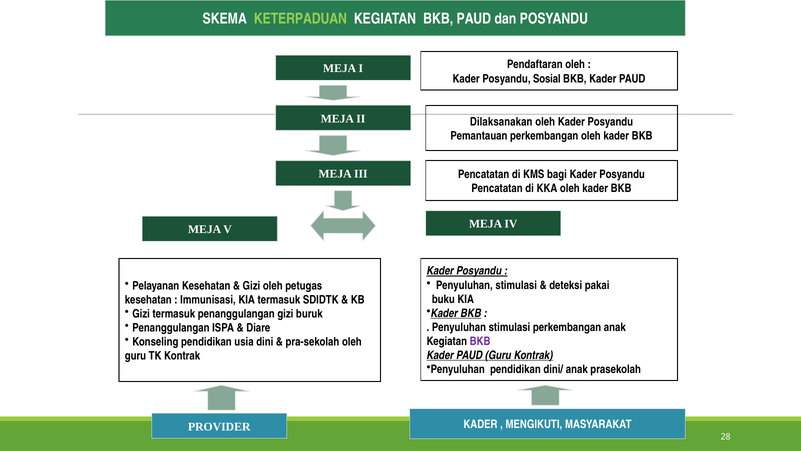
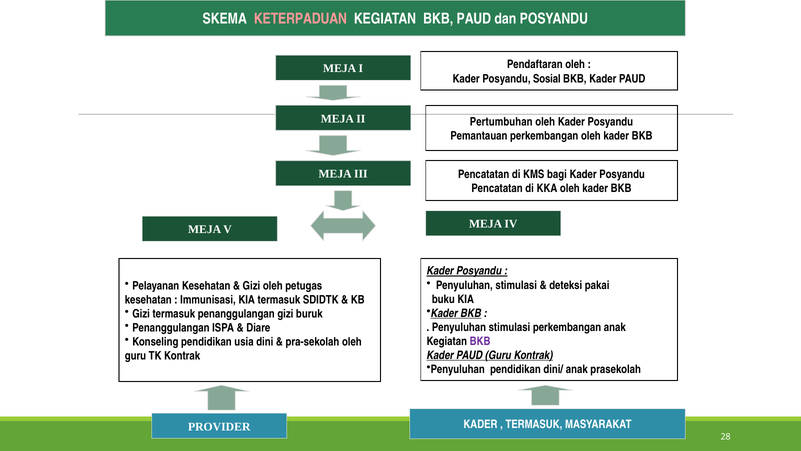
KETERPADUAN colour: light green -> pink (300, 19)
Dilaksanakan: Dilaksanakan -> Pertumbuhan (501, 122)
MENGIKUTI: MENGIKUTI -> TERMASUK (534, 424)
